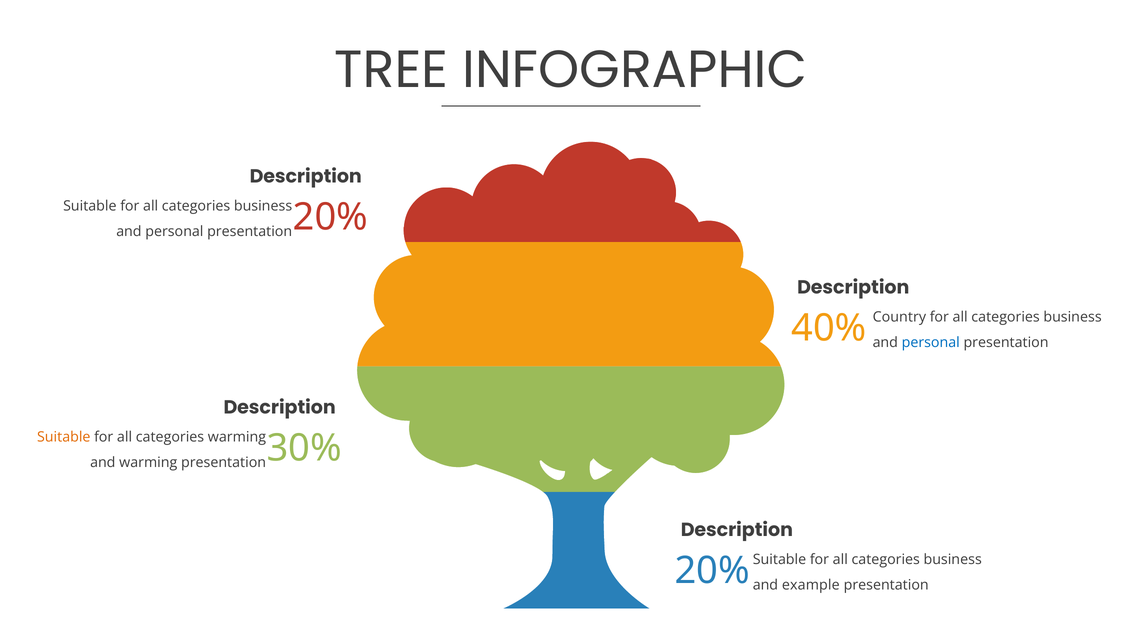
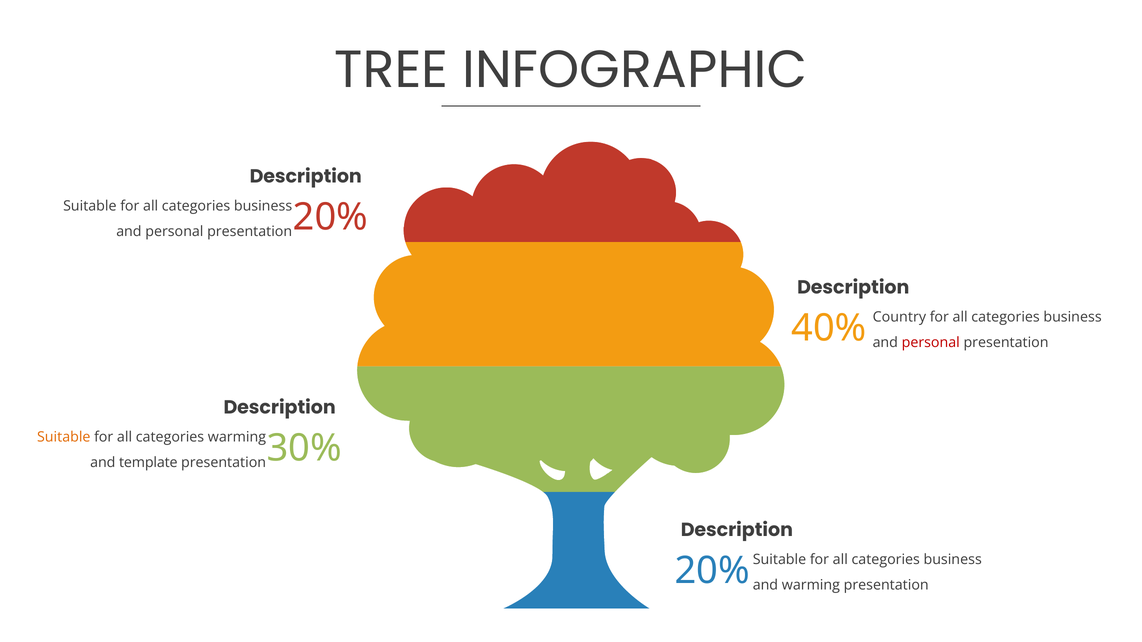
personal colour: blue -> red (931, 343)
and warming: warming -> template (148, 463)
and example: example -> warming (811, 586)
